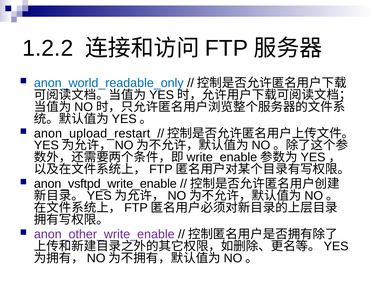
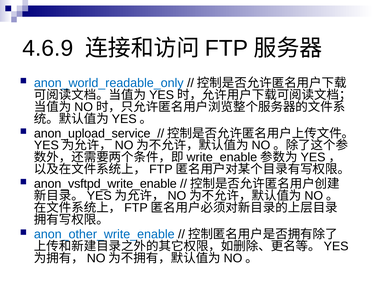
1.2.2: 1.2.2 -> 4.6.9 (48, 48)
anon_upload_restart: anon_upload_restart -> anon_upload_service (92, 133)
anon_other_write_enable colour: purple -> blue (104, 234)
